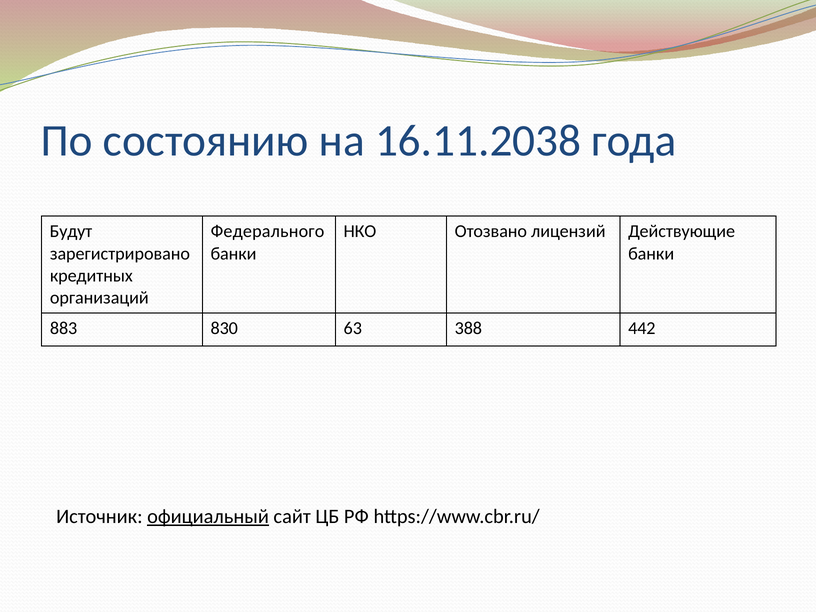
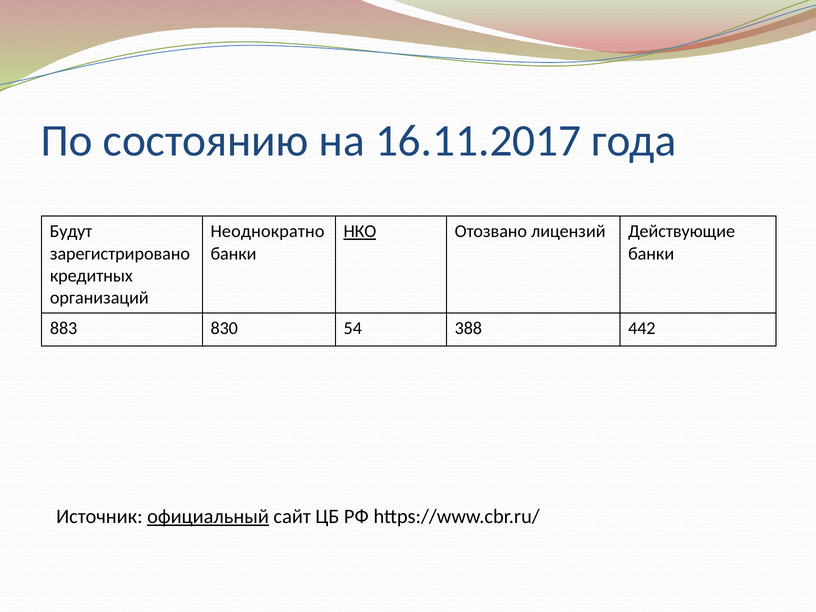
16.11.2038: 16.11.2038 -> 16.11.2017 (478, 141)
Федерального: Федерального -> Неоднократно (268, 231)
НКО underline: none -> present (360, 231)
63: 63 -> 54 (353, 328)
